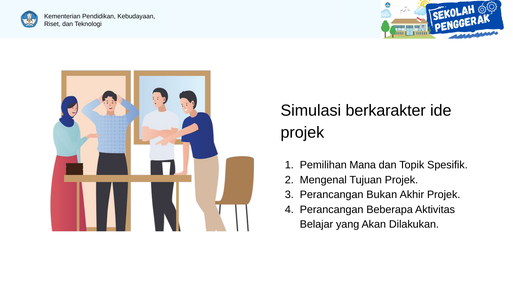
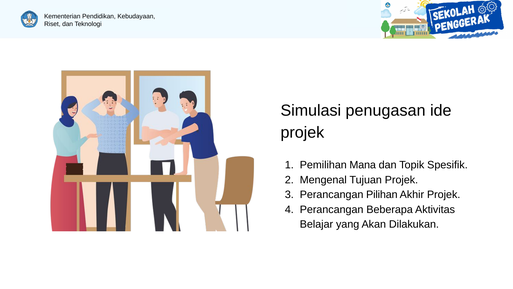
berkarakter: berkarakter -> penugasan (386, 110)
Bukan: Bukan -> Pilihan (382, 194)
